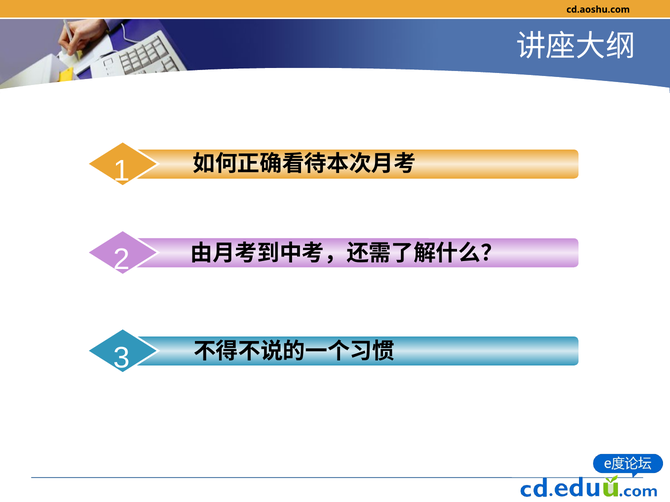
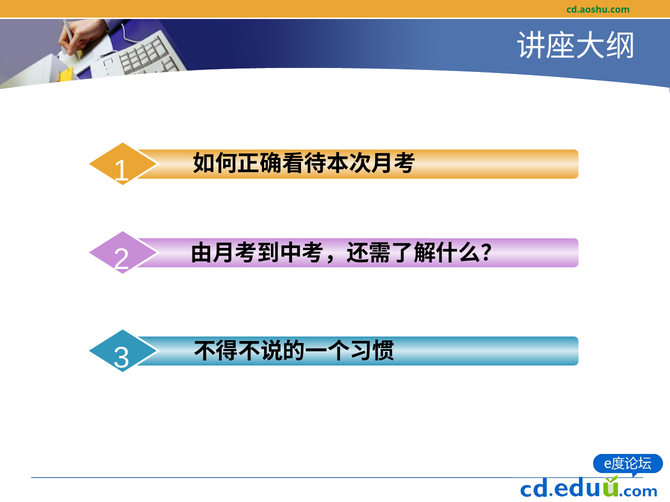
cd.aoshu.com colour: black -> green (598, 10)
